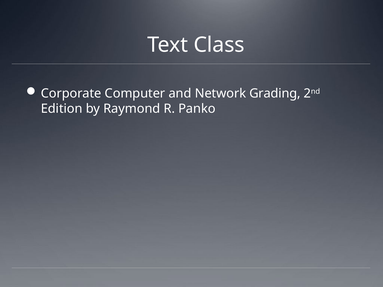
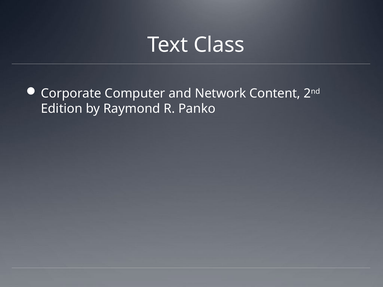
Grading: Grading -> Content (275, 93)
